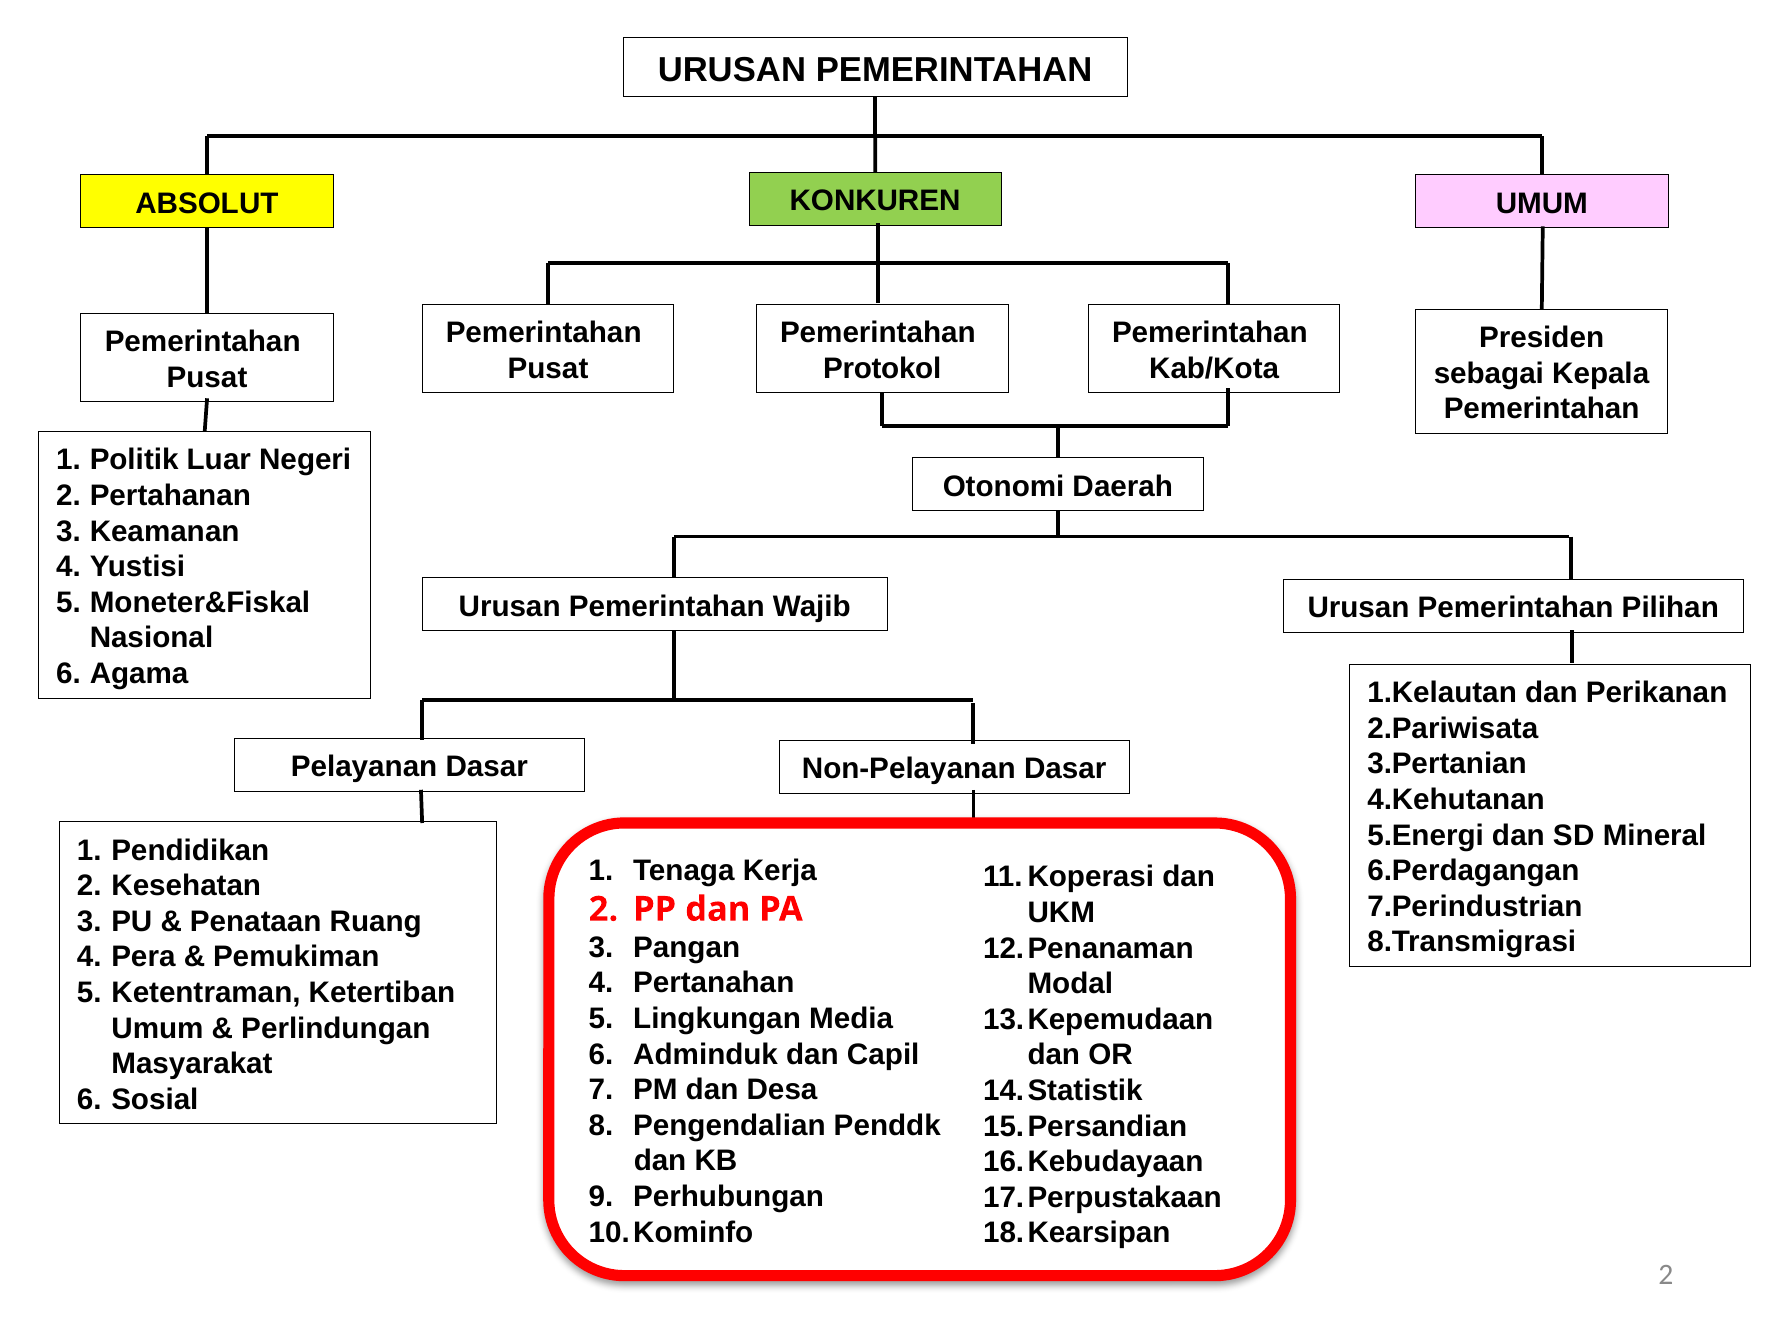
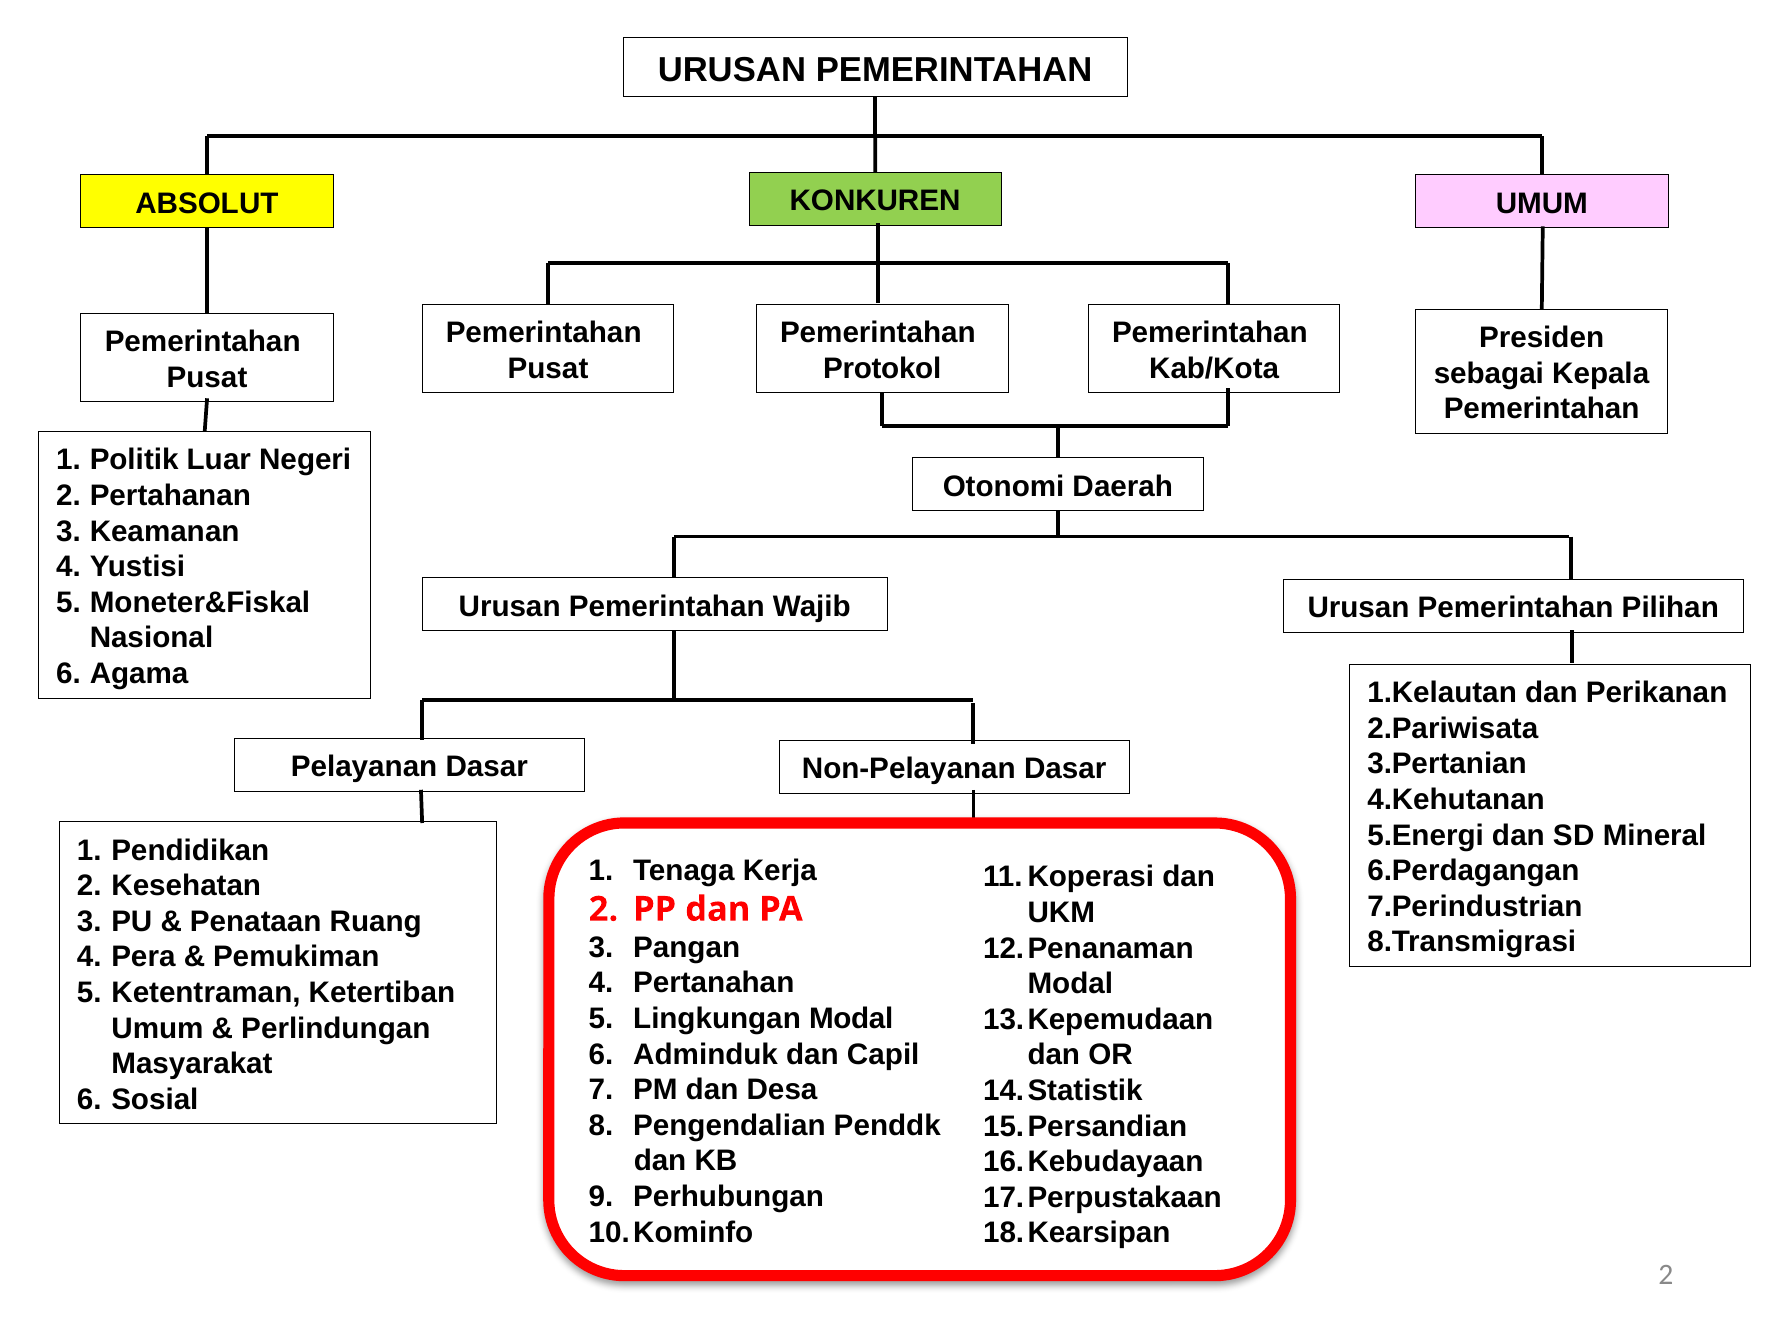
Lingkungan Media: Media -> Modal (851, 1019)
